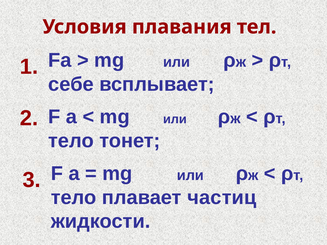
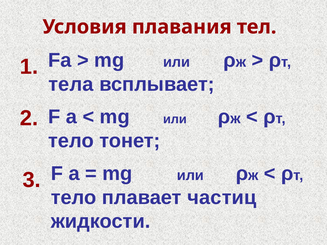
себе: себе -> тела (71, 84)
